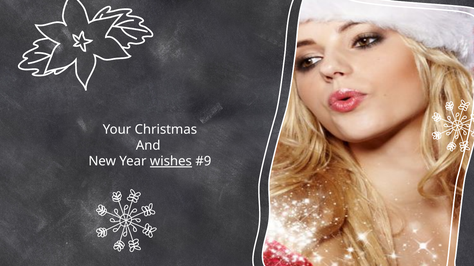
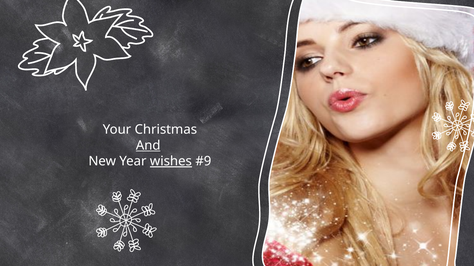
And underline: none -> present (148, 146)
